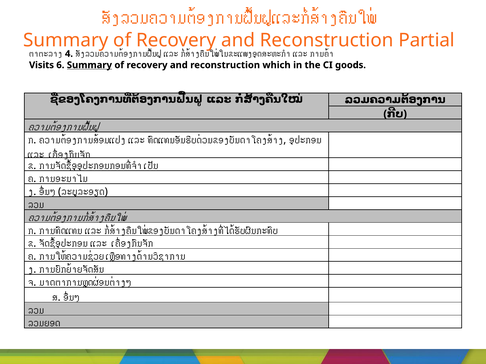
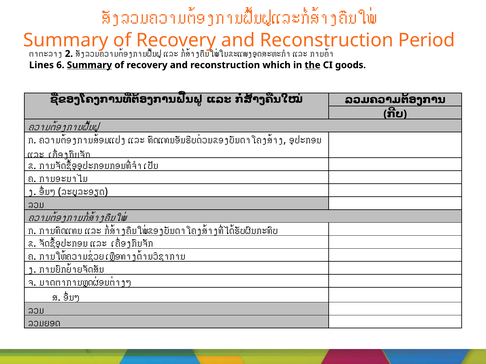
Partial: Partial -> Period (427, 40)
4: 4 -> 2 (69, 54)
Visits: Visits -> Lines (41, 65)
the underline: none -> present (312, 65)
